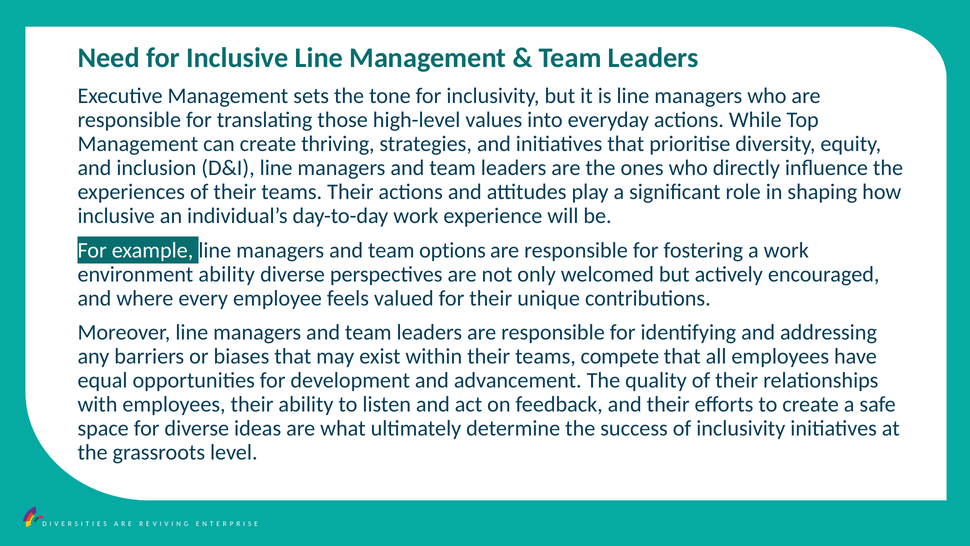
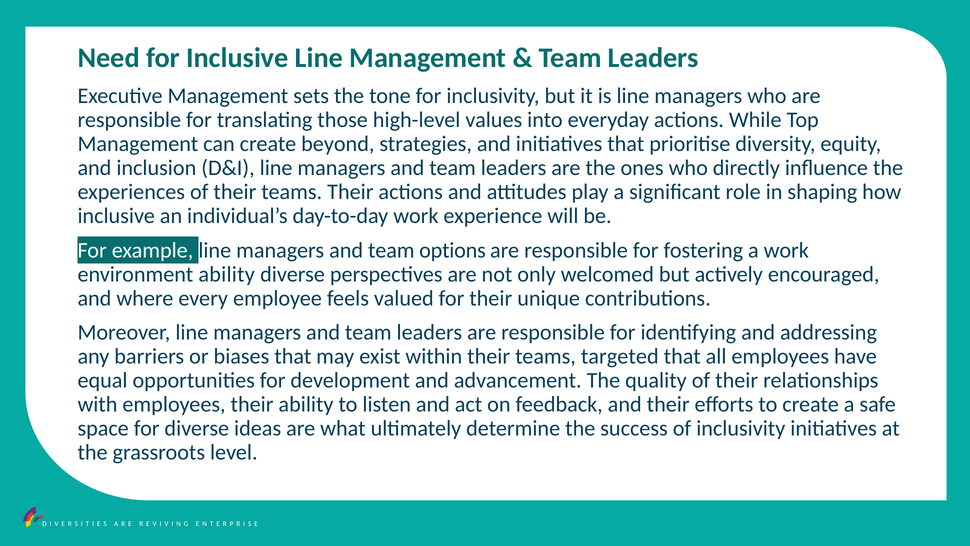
thriving: thriving -> beyond (338, 144)
compete: compete -> targeted (620, 356)
